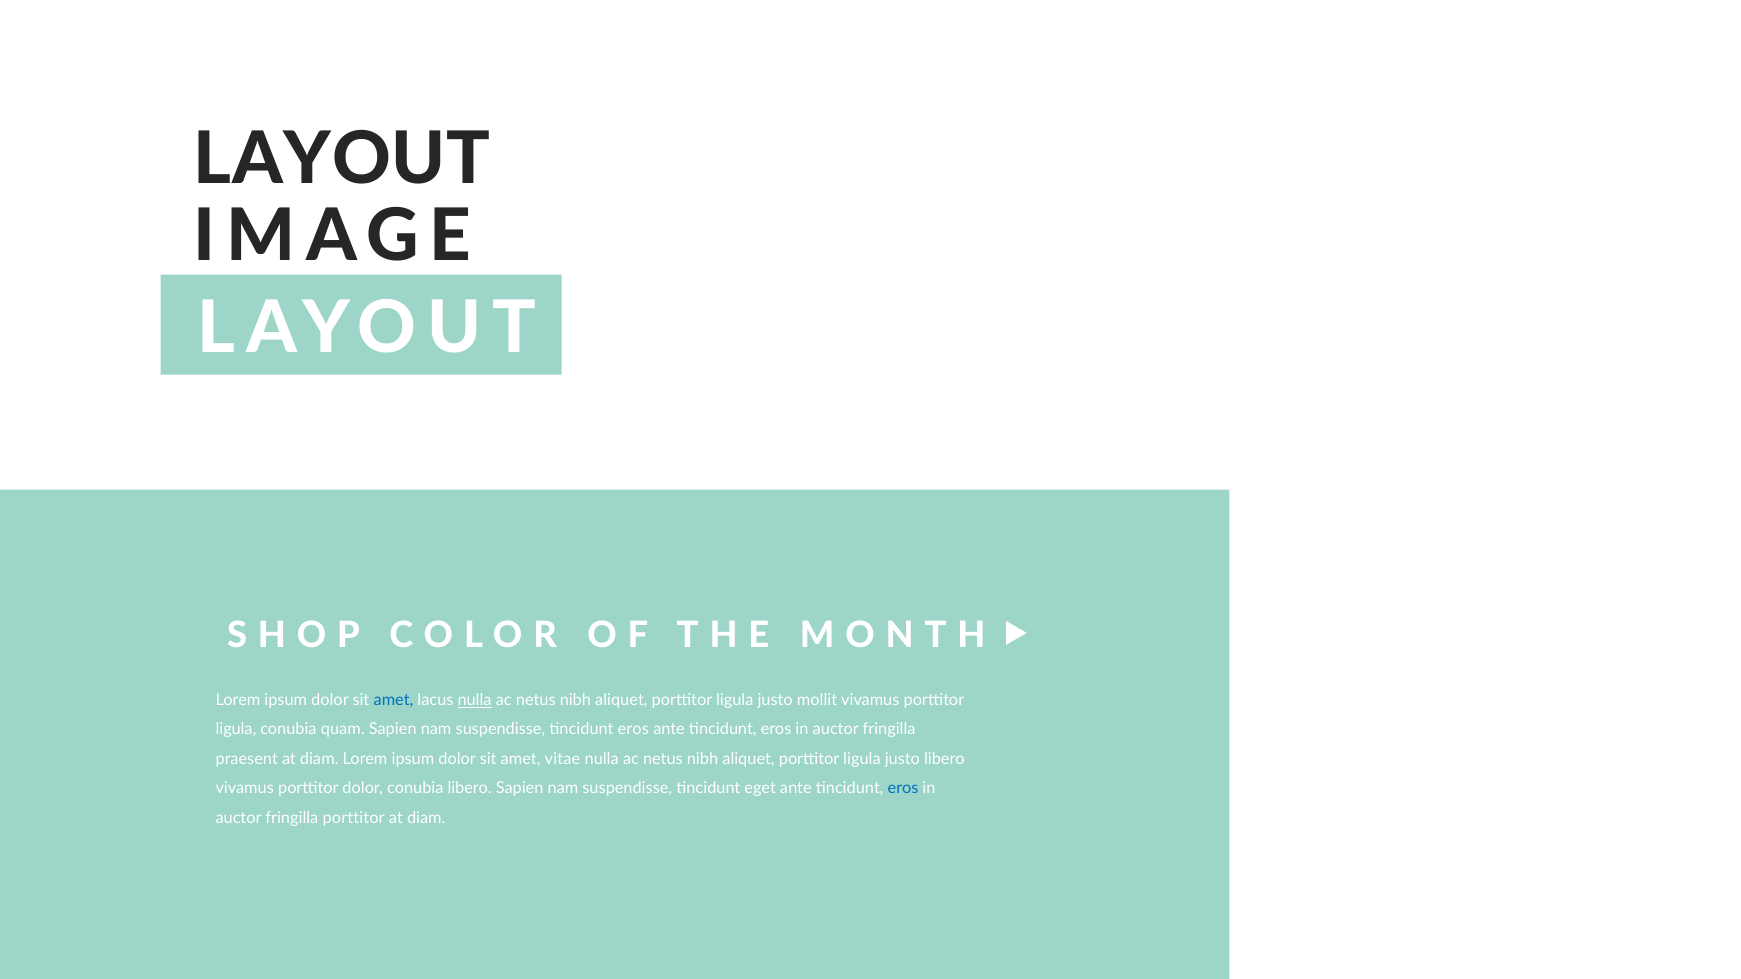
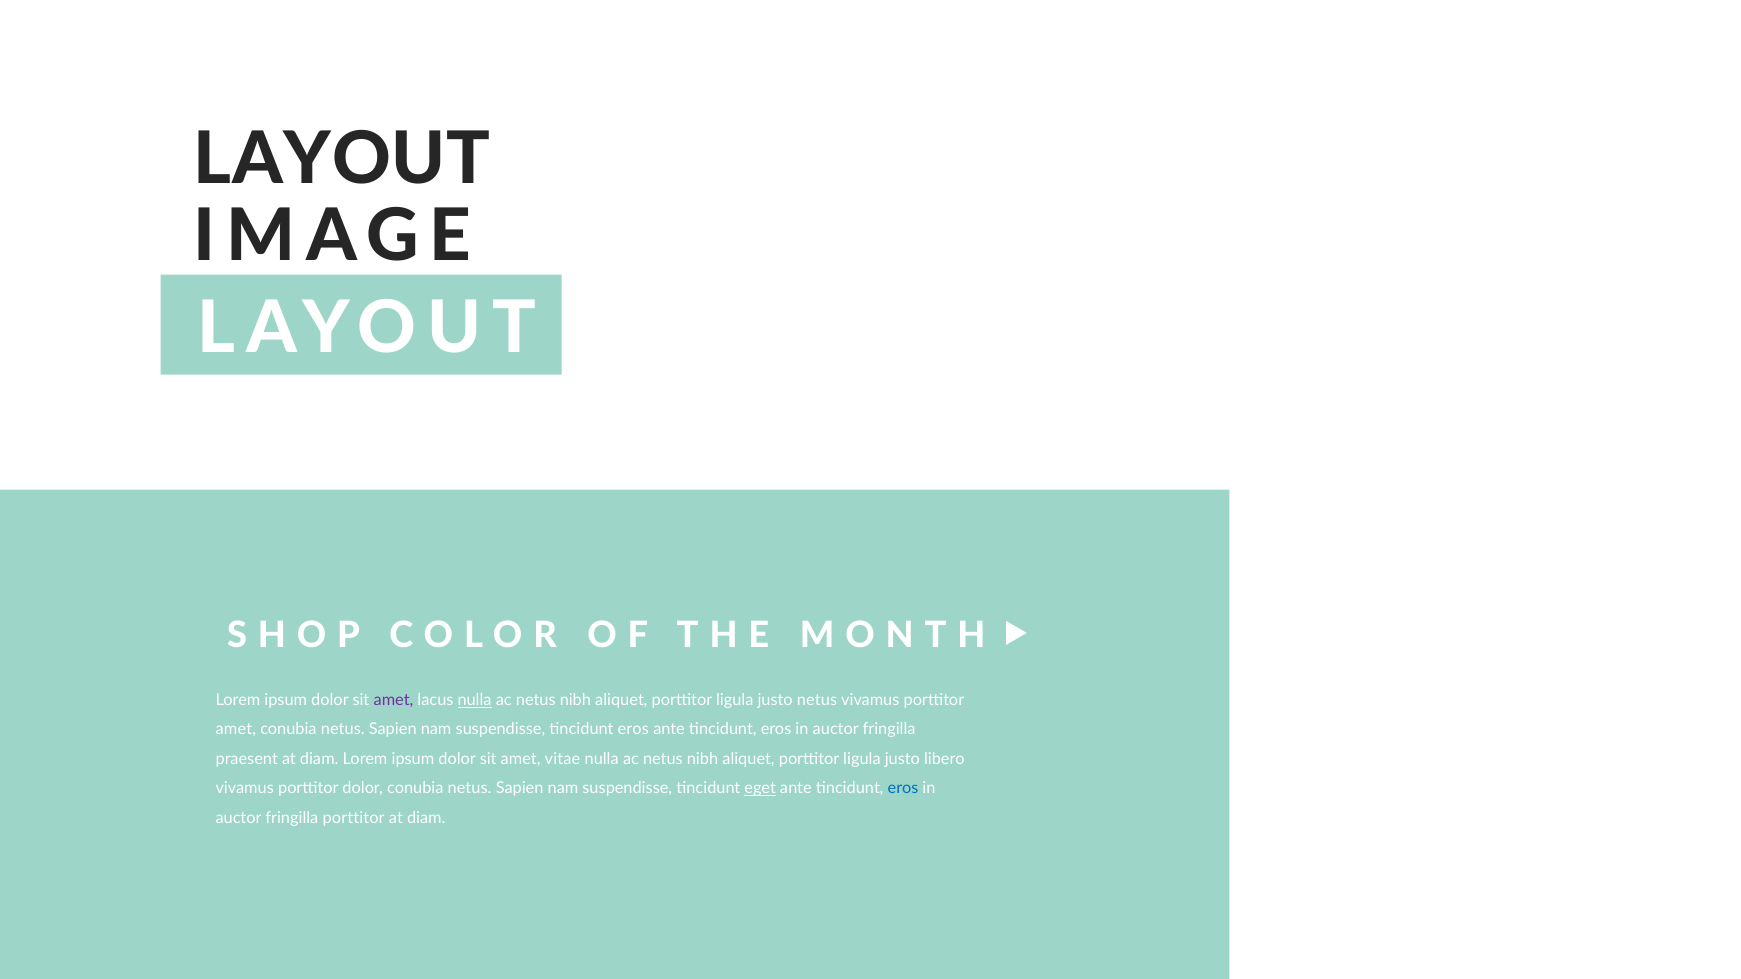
amet colour: blue -> purple (394, 700)
justo mollit: mollit -> netus (817, 700)
ligula: ligula -> amet (236, 730)
quam: quam -> netus (343, 730)
dolor conubia libero: libero -> netus (470, 789)
eget underline: none -> present (760, 789)
